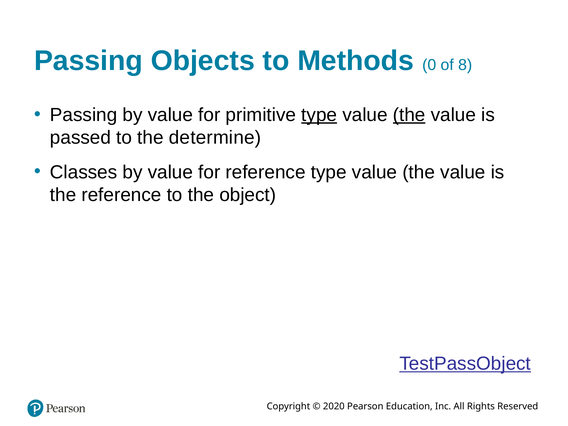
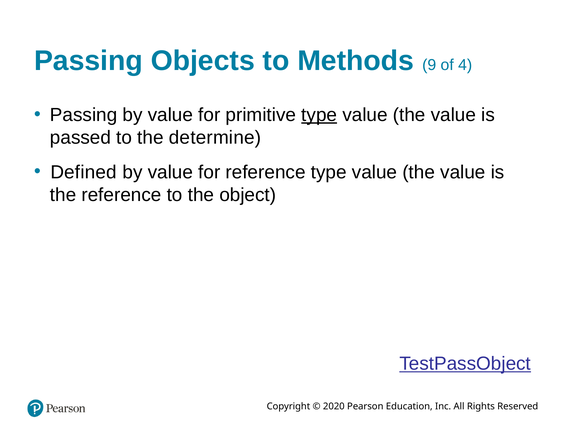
0: 0 -> 9 (429, 65)
8: 8 -> 4 (465, 65)
the underline: present -> none (409, 115)
Classes: Classes -> Defined (84, 172)
